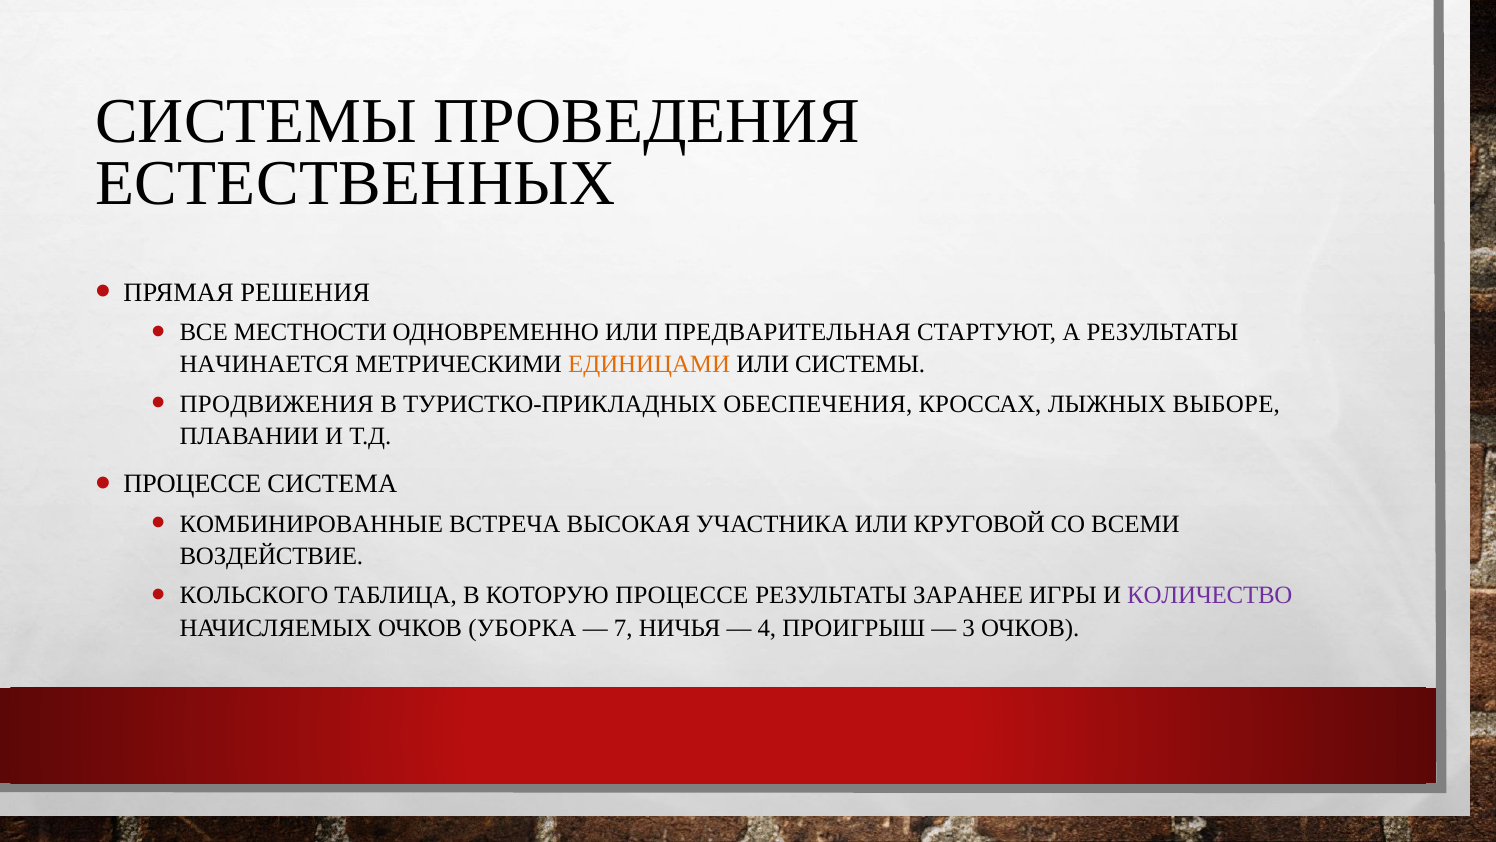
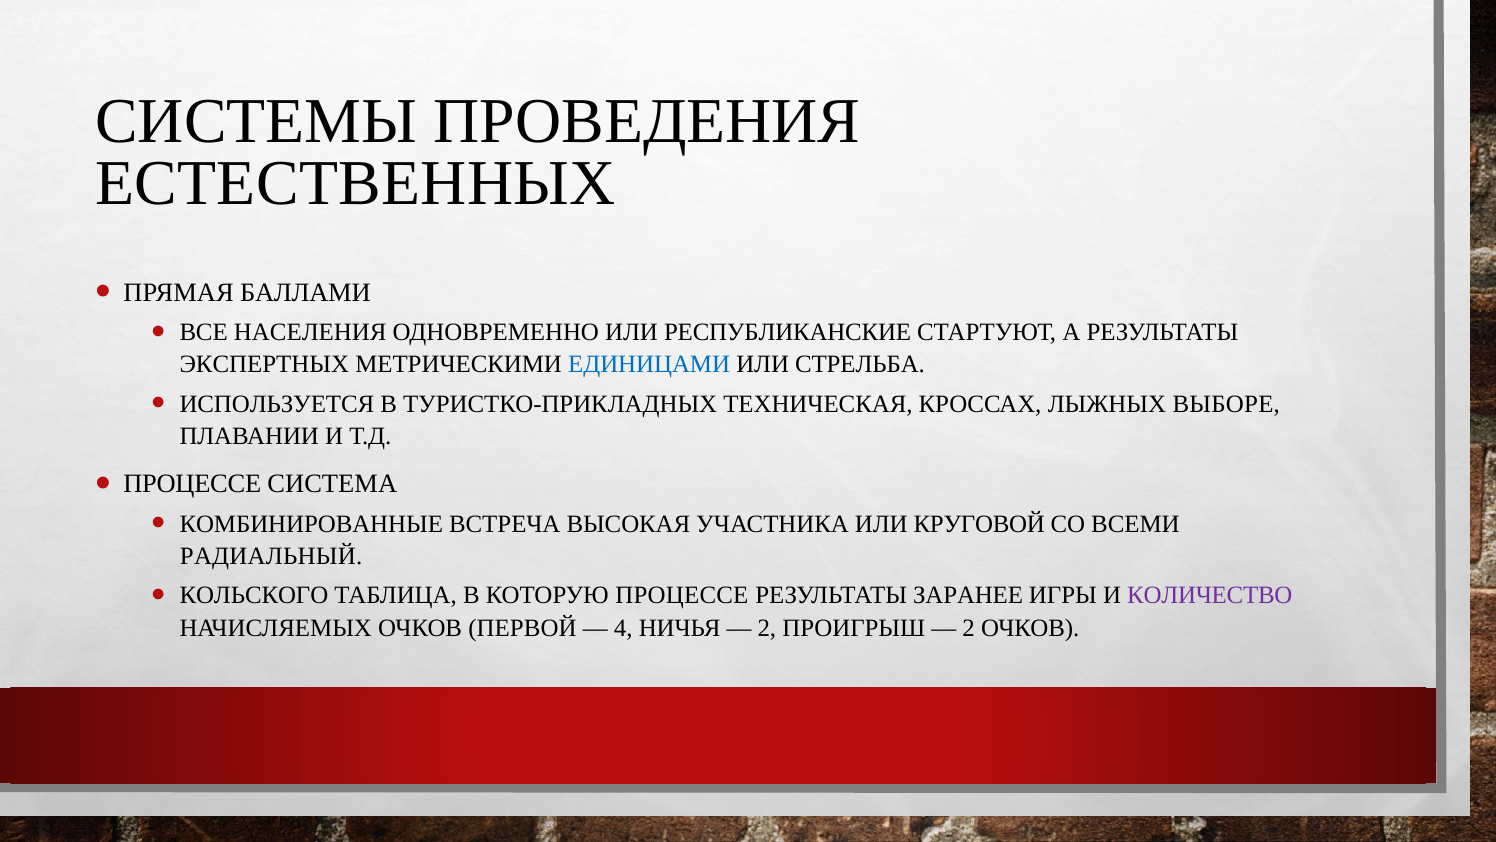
РЕШЕНИЯ: РЕШЕНИЯ -> БАЛЛАМИ (305, 292)
МЕСТНОСТИ: МЕСТНОСТИ -> НАСЕЛЕНИЯ (310, 332)
ПРЕДВАРИТЕЛЬНАЯ: ПРЕДВАРИТЕЛЬНАЯ -> РЕСПУБЛИКАНСКИЕ (788, 332)
НАЧИНАЕТСЯ: НАЧИНАЕТСЯ -> ЭКСПЕРТНЫХ (264, 365)
ЕДИНИЦАМИ colour: orange -> blue (649, 365)
ИЛИ СИСТЕМЫ: СИСТЕМЫ -> СТРЕЛЬБА (860, 365)
ПРОДВИЖЕНИЯ: ПРОДВИЖЕНИЯ -> ИСПОЛЬЗУЕТСЯ (277, 404)
ОБЕСПЕЧЕНИЯ: ОБЕСПЕЧЕНИЯ -> ТЕХНИЧЕСКАЯ (818, 404)
ВОЗДЕЙСТВИЕ: ВОЗДЕЙСТВИЕ -> РАДИАЛЬНЫЙ (271, 556)
УБОРКА: УБОРКА -> ПЕРВОЙ (522, 628)
7: 7 -> 4 (623, 628)
4: 4 -> 2 (767, 628)
3: 3 -> 2 (969, 628)
